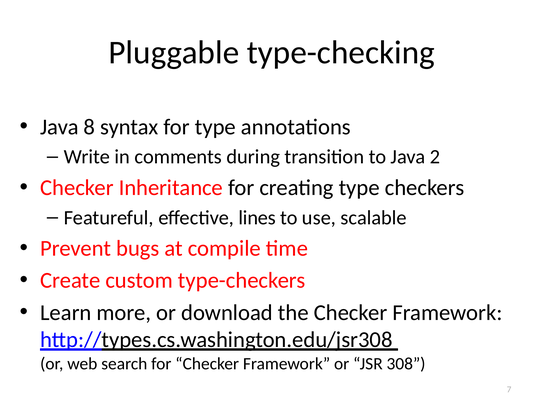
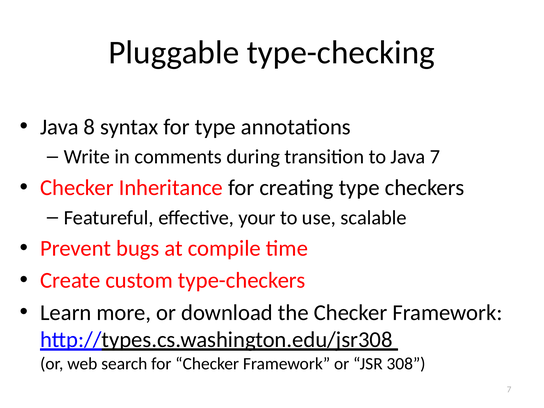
Java 2: 2 -> 7 (435, 157)
lines: lines -> your (257, 218)
